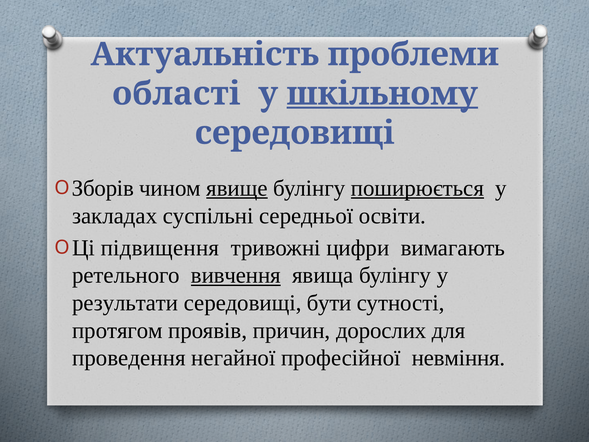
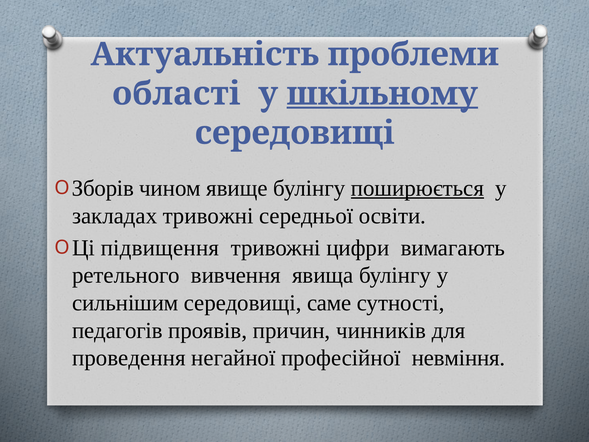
явище underline: present -> none (237, 188)
закладах суспільні: суспільні -> тривожні (208, 216)
вивчення underline: present -> none (236, 275)
результати: результати -> сильнішим (125, 303)
бути: бути -> саме (329, 303)
протягом: протягом -> педагогів (117, 330)
дорослих: дорослих -> чинників (381, 330)
